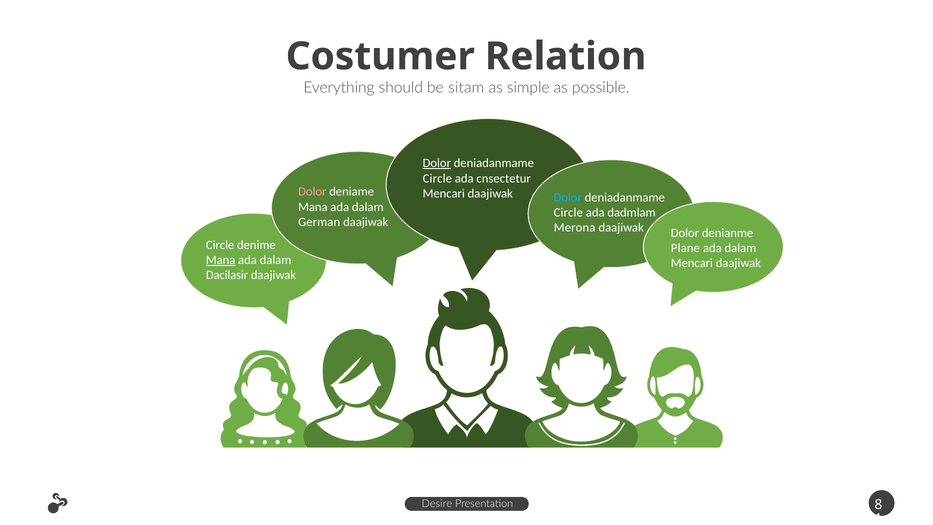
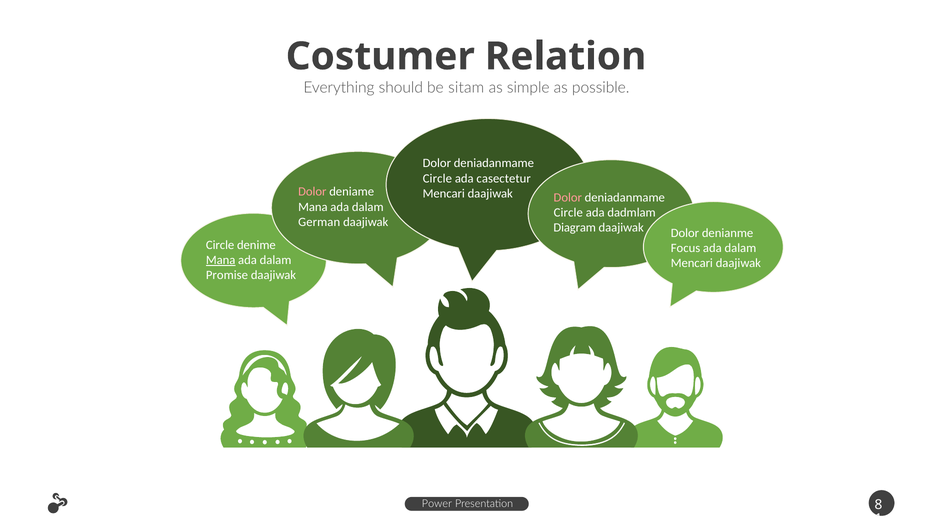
Dolor underline: present -> none (437, 163)
cnsectetur: cnsectetur -> casectetur (504, 178)
Dolor colour: light blue -> pink (568, 197)
Merona: Merona -> Diagram (575, 228)
Plane: Plane -> Focus (686, 248)
Dacilasir: Dacilasir -> Promise (227, 275)
Desire: Desire -> Power (437, 504)
